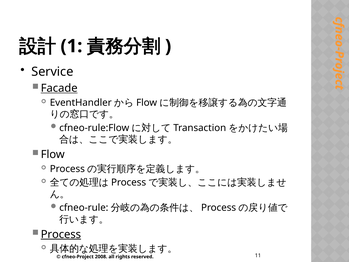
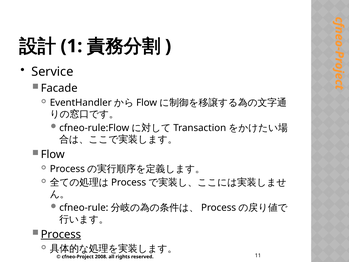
Facade underline: present -> none (59, 88)
